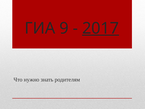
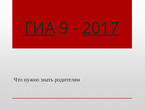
ГИА underline: none -> present (40, 28)
